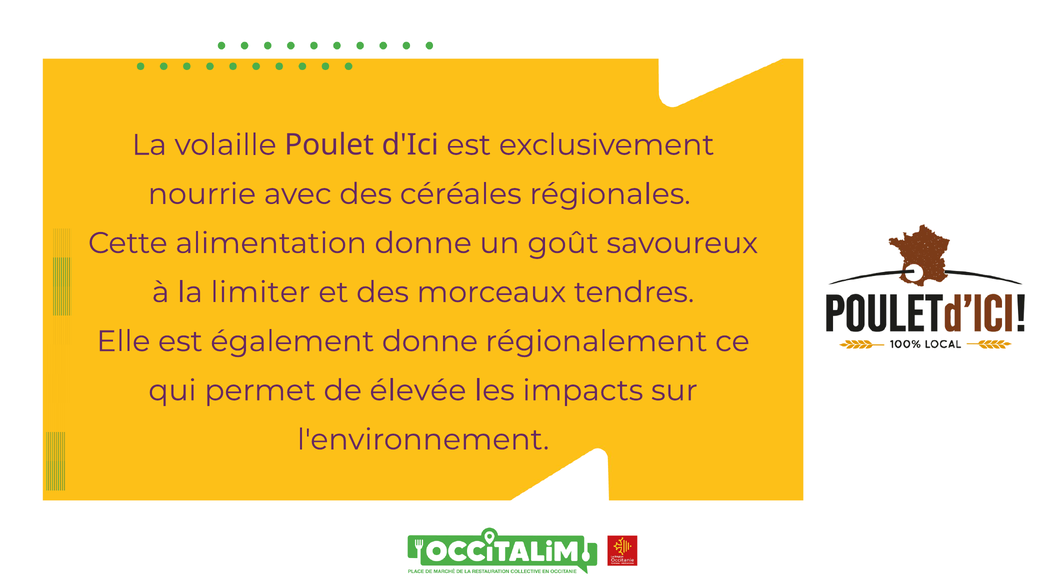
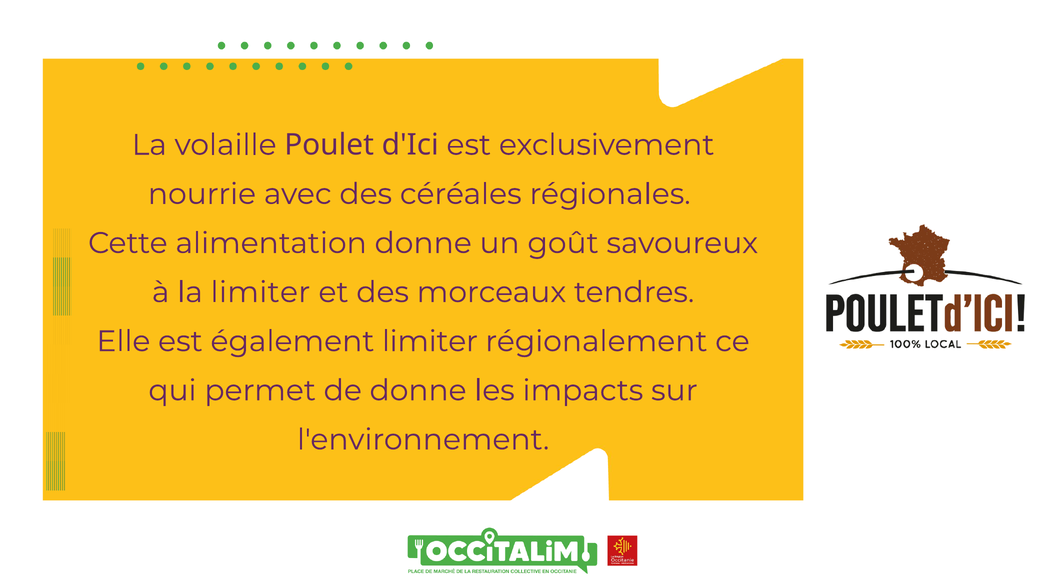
également donne: donne -> limiter (430, 341)
de élevée: élevée -> donne (418, 390)
